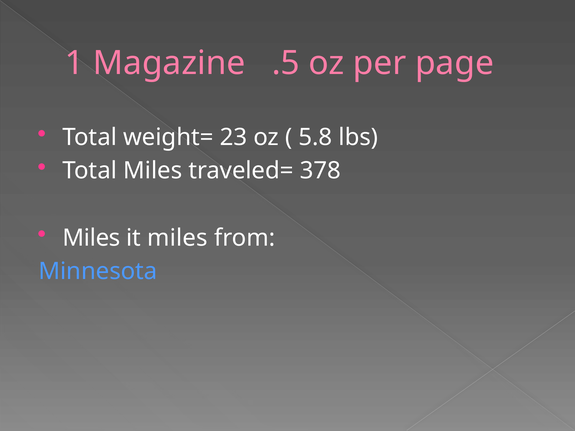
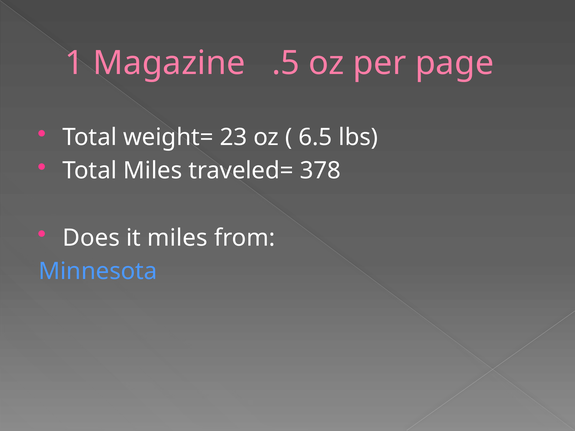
5.8: 5.8 -> 6.5 (315, 137)
Miles: Miles -> Does (91, 238)
